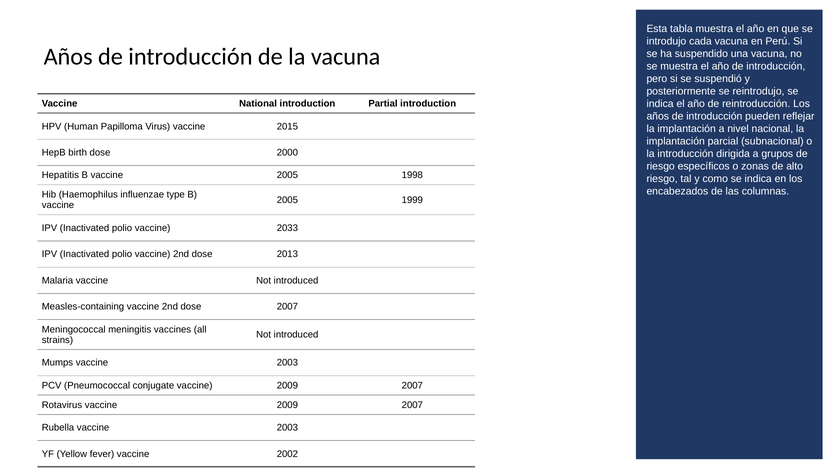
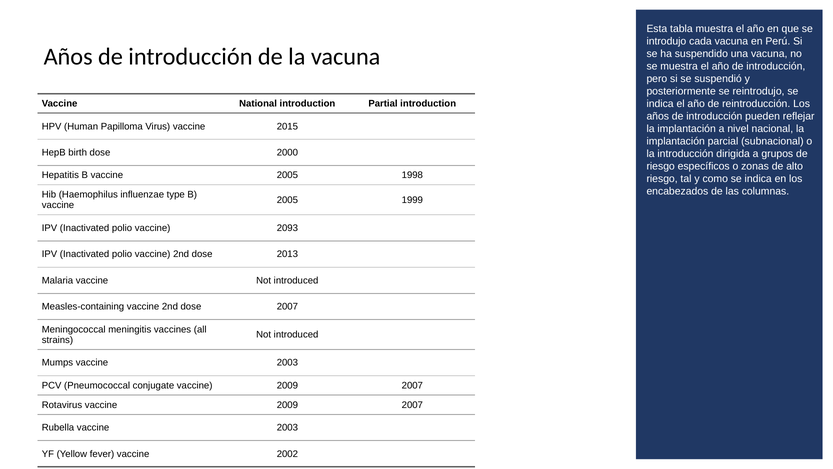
2033: 2033 -> 2093 (287, 228)
